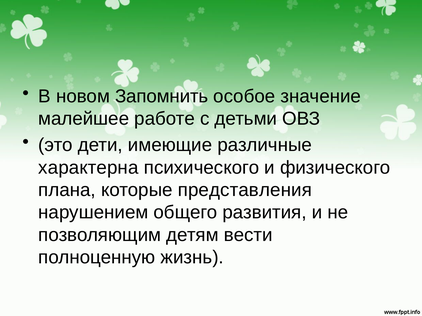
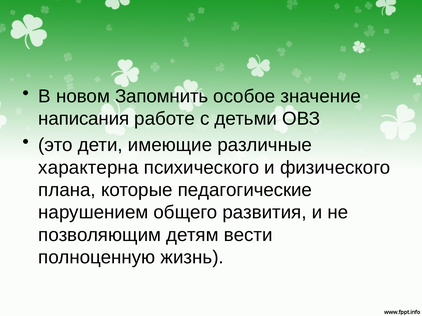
малейшее: малейшее -> написания (84, 119)
представления: представления -> педагогические (245, 190)
